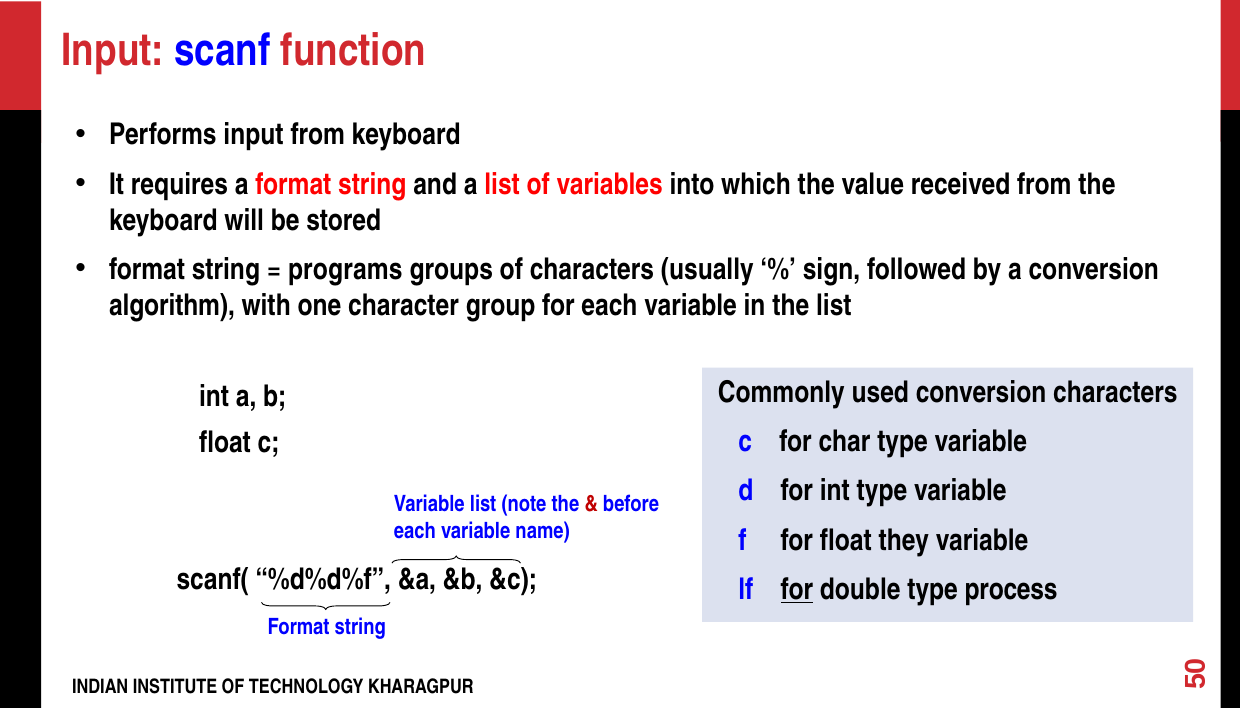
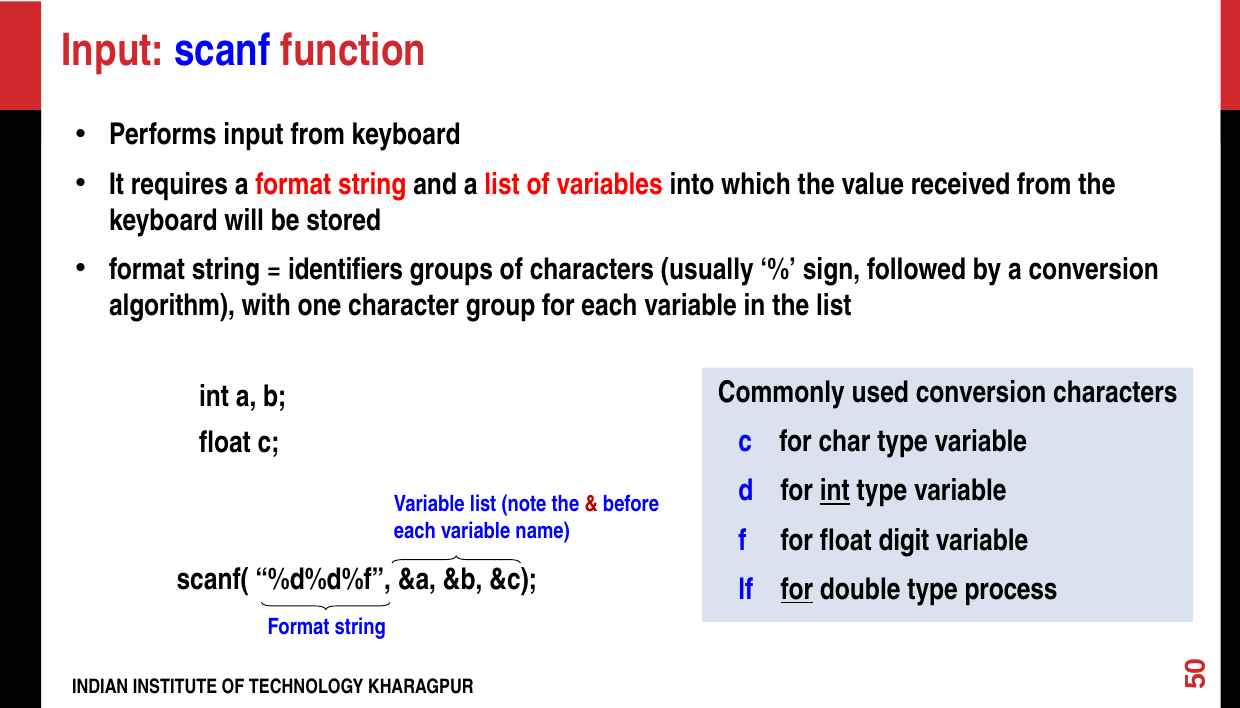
programs: programs -> identifiers (346, 270)
int underline: none -> present (835, 491)
they: they -> digit (904, 541)
